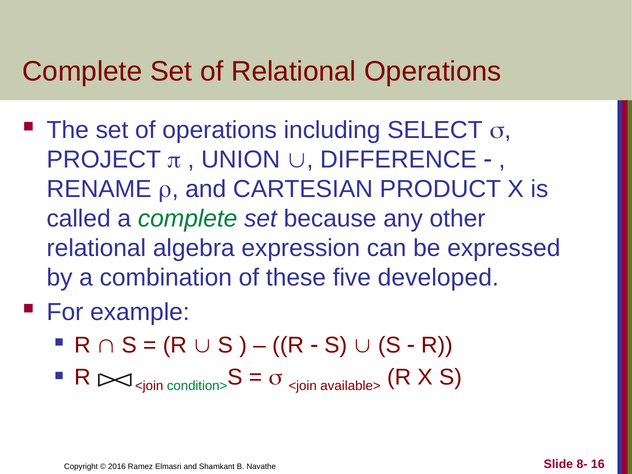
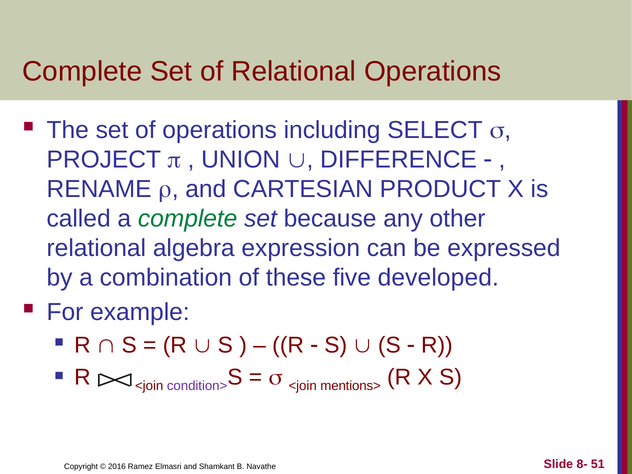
condition> colour: green -> purple (197, 386)
available>: available> -> mentions> (351, 386)
16: 16 -> 51 (598, 464)
